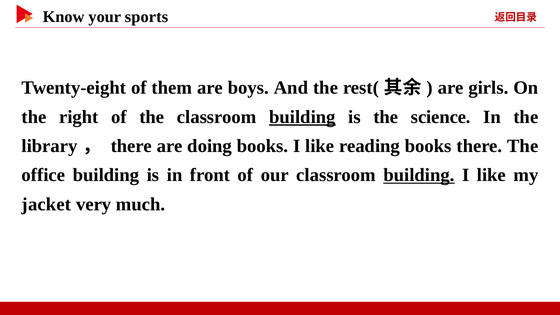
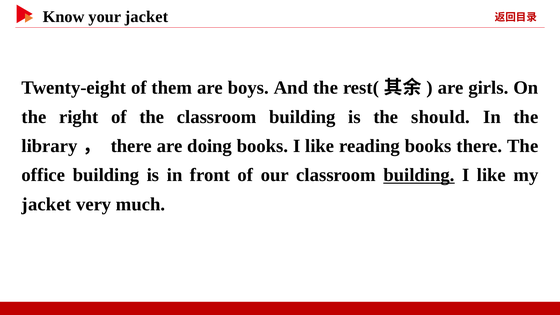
sports: sports -> jacket (146, 17)
building underline: present -> none (302, 117)
science: science -> should (441, 117)
